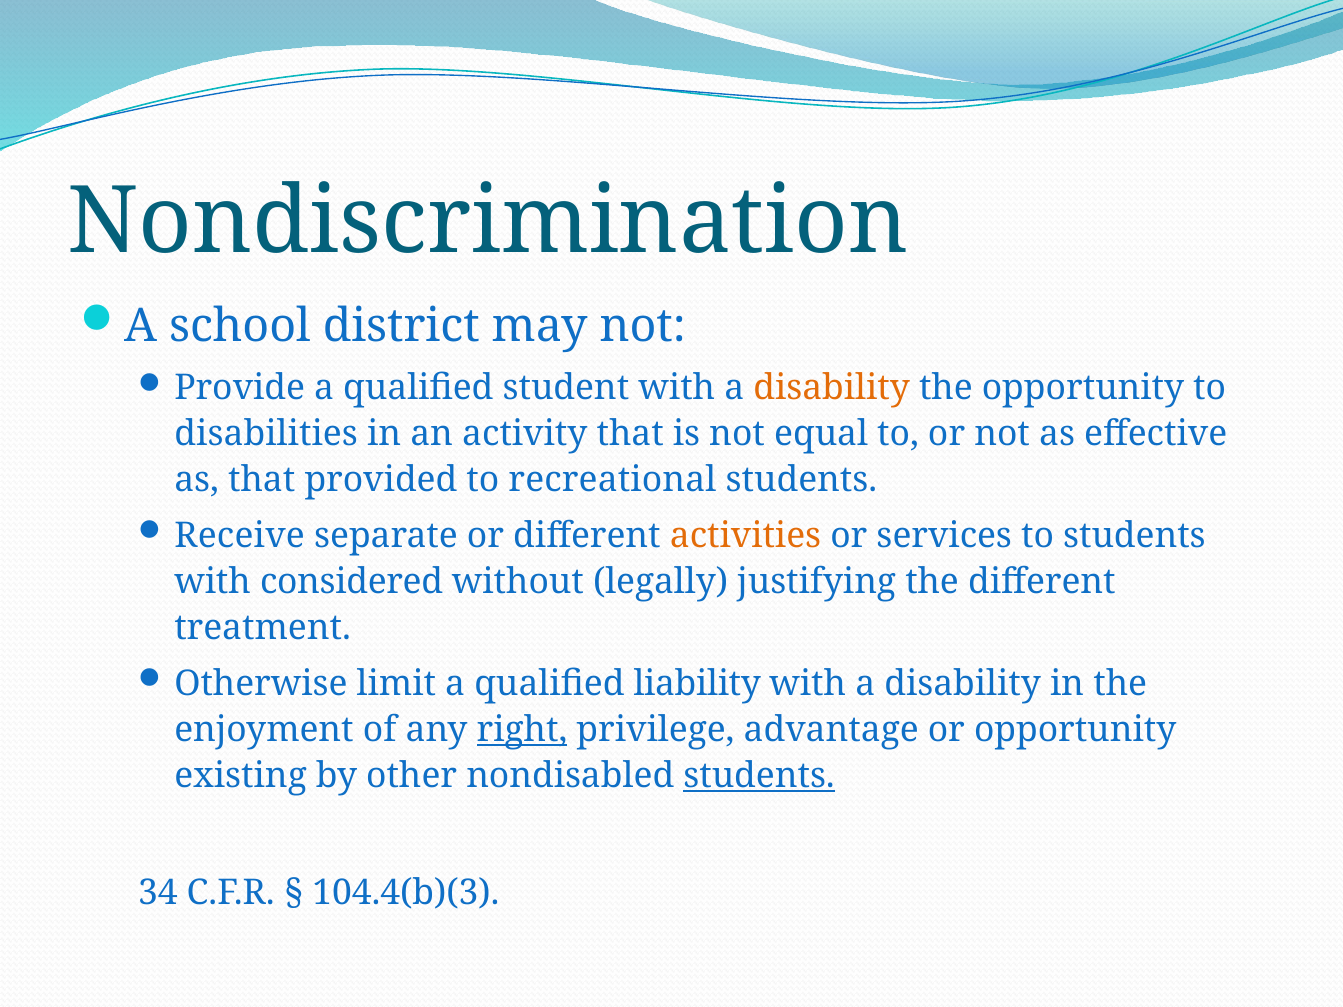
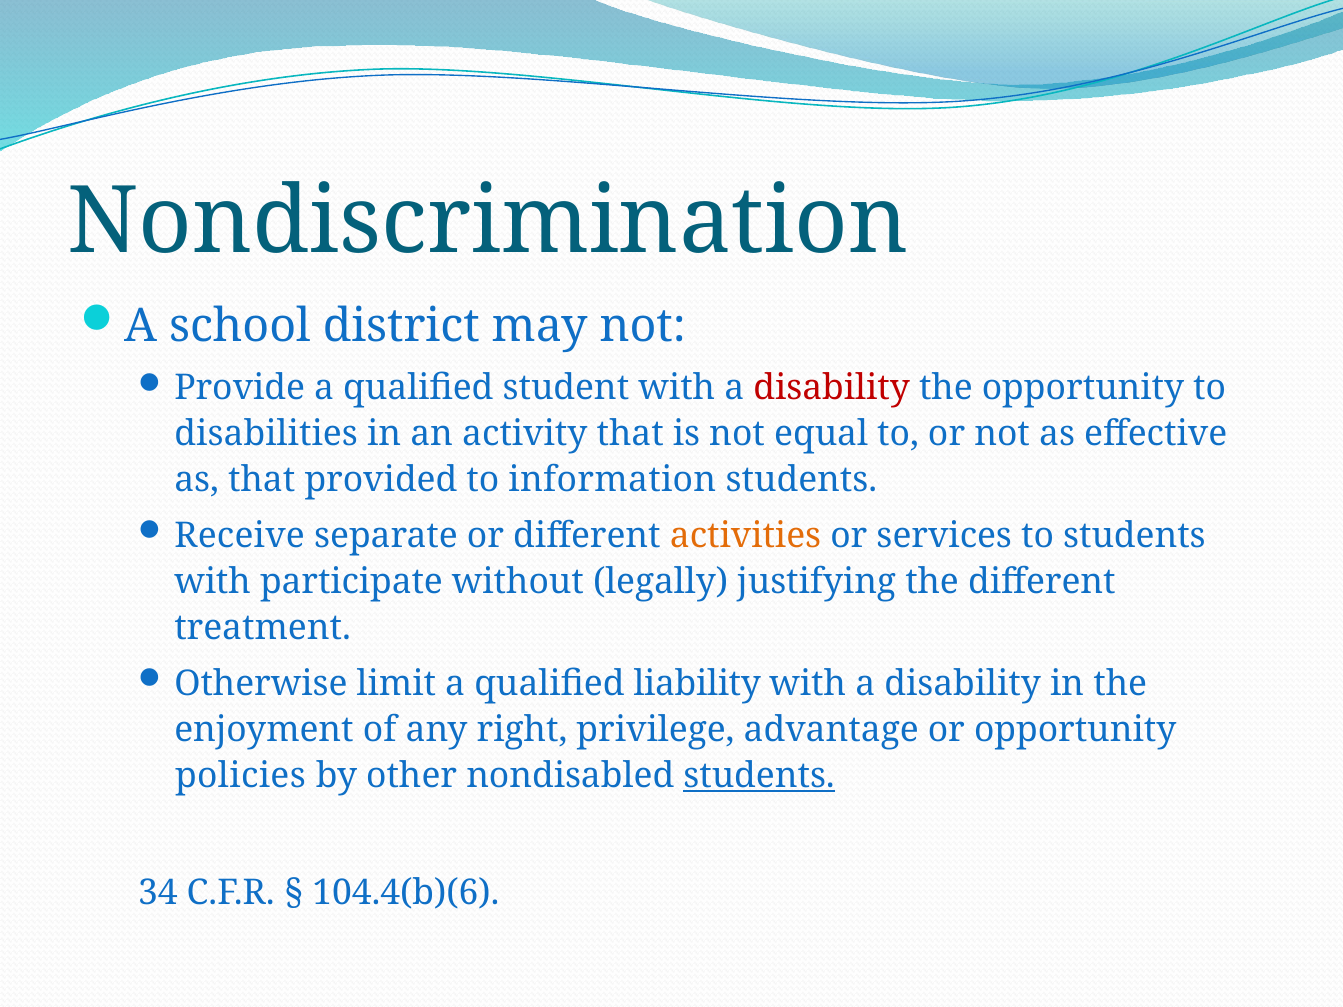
disability colour: orange -> red (832, 388)
recreational: recreational -> information (612, 480)
considered: considered -> participate (351, 582)
right underline: present -> none (522, 730)
existing: existing -> policies (240, 776)
104.4(b)(3: 104.4(b)(3 -> 104.4(b)(6 (406, 893)
